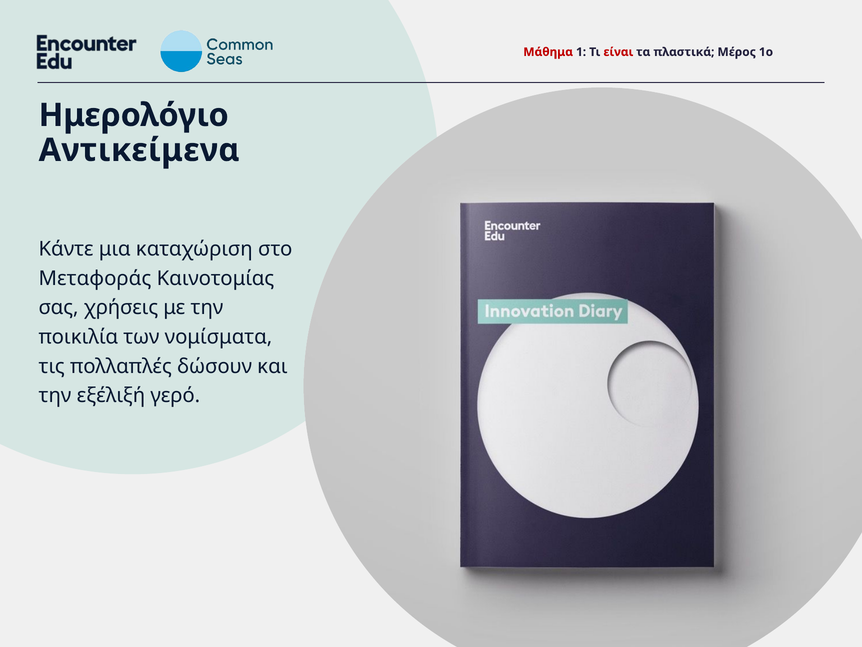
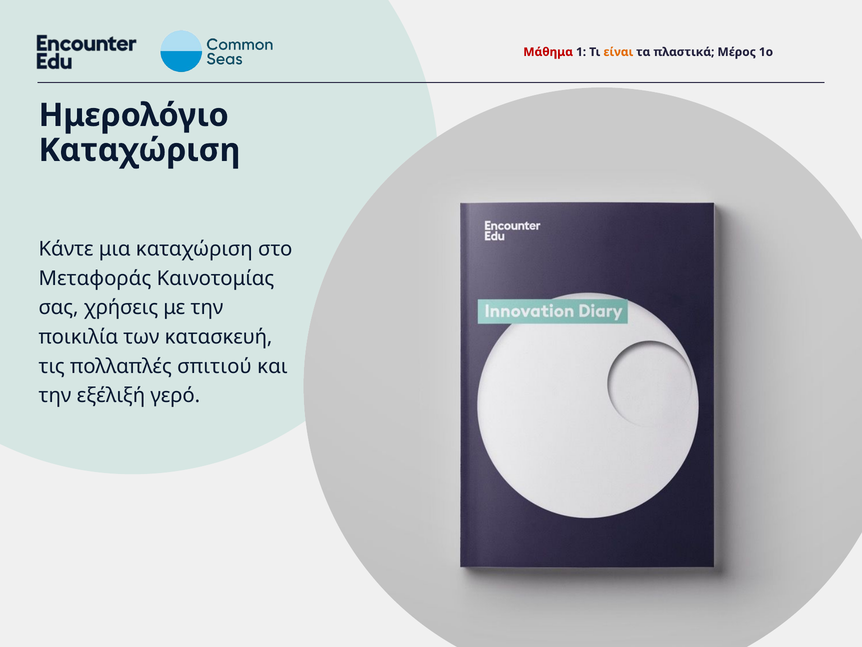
είναι colour: red -> orange (618, 52)
Αντικείμενα: Αντικείμενα -> Καταχώριση (139, 150)
νομίσματα: νομίσματα -> κατασκευή (219, 337)
δώσουν: δώσουν -> σπιτιού (214, 366)
